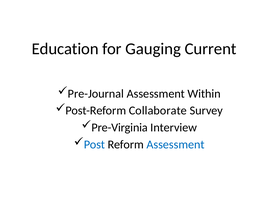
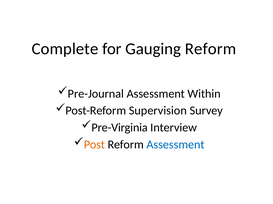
Education: Education -> Complete (65, 49)
Gauging Current: Current -> Reform (211, 49)
Collaborate: Collaborate -> Supervision (158, 111)
Post colour: blue -> orange (94, 145)
